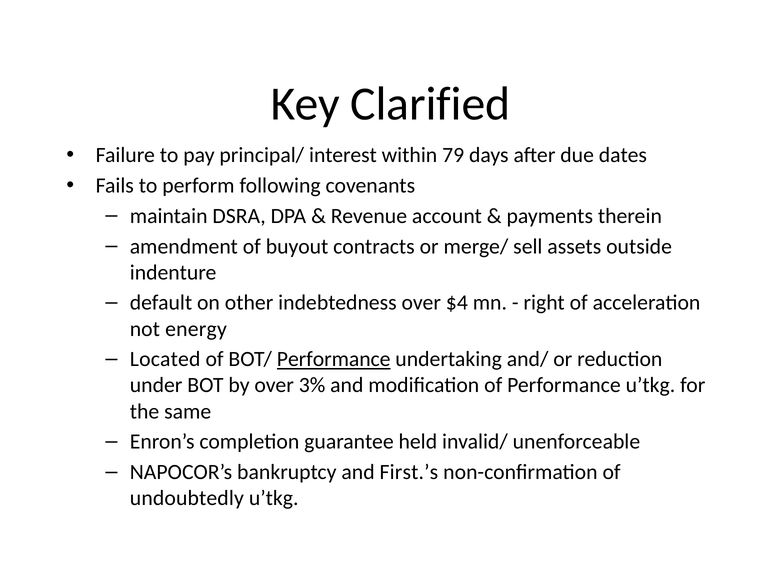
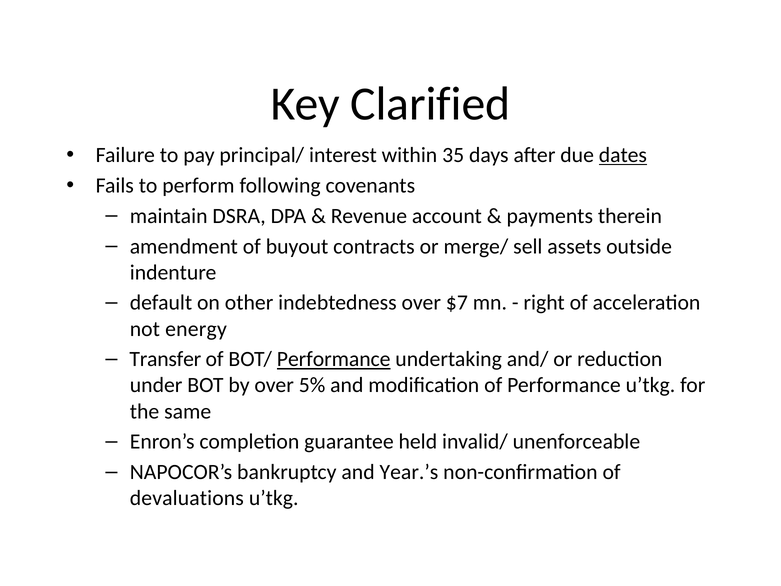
79: 79 -> 35 (453, 155)
dates underline: none -> present (623, 155)
$4: $4 -> $7 (457, 303)
Located: Located -> Transfer (165, 359)
3%: 3% -> 5% (312, 385)
First.’s: First.’s -> Year.’s (409, 472)
undoubtedly: undoubtedly -> devaluations (187, 498)
